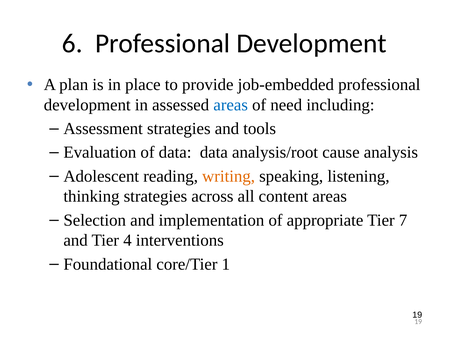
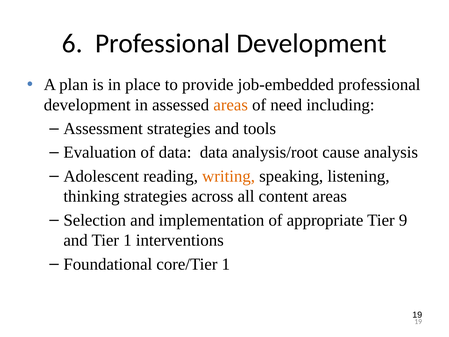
areas colour: blue -> orange (231, 105)
7: 7 -> 9 (403, 220)
Tier 4: 4 -> 1 (127, 240)
